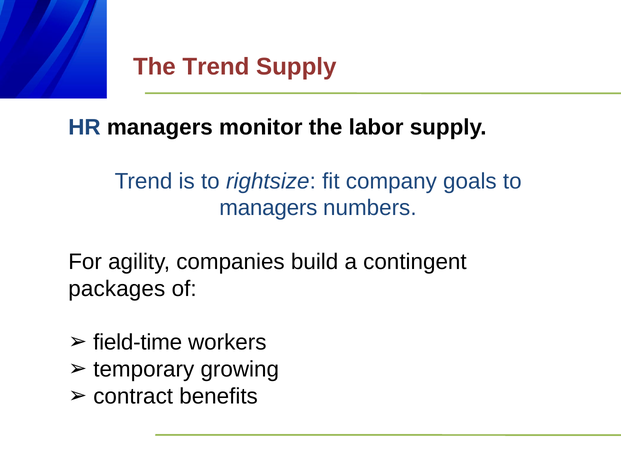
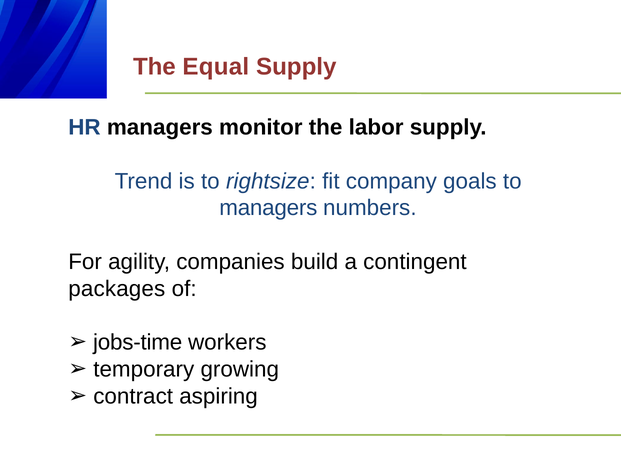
The Trend: Trend -> Equal (216, 67)
field-time: field-time -> jobs-time (138, 342)
benefits: benefits -> aspiring (219, 396)
